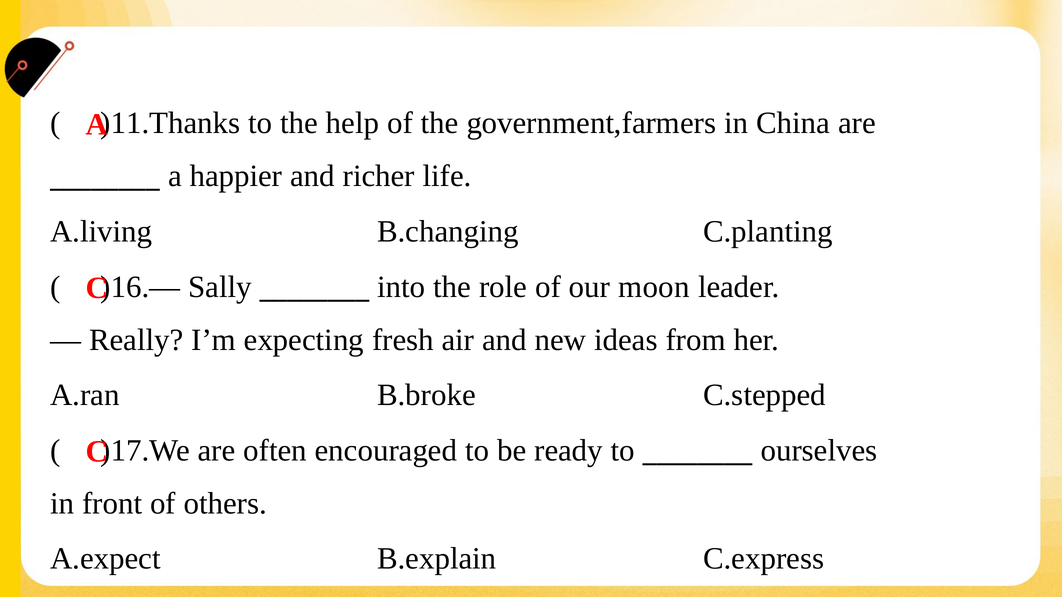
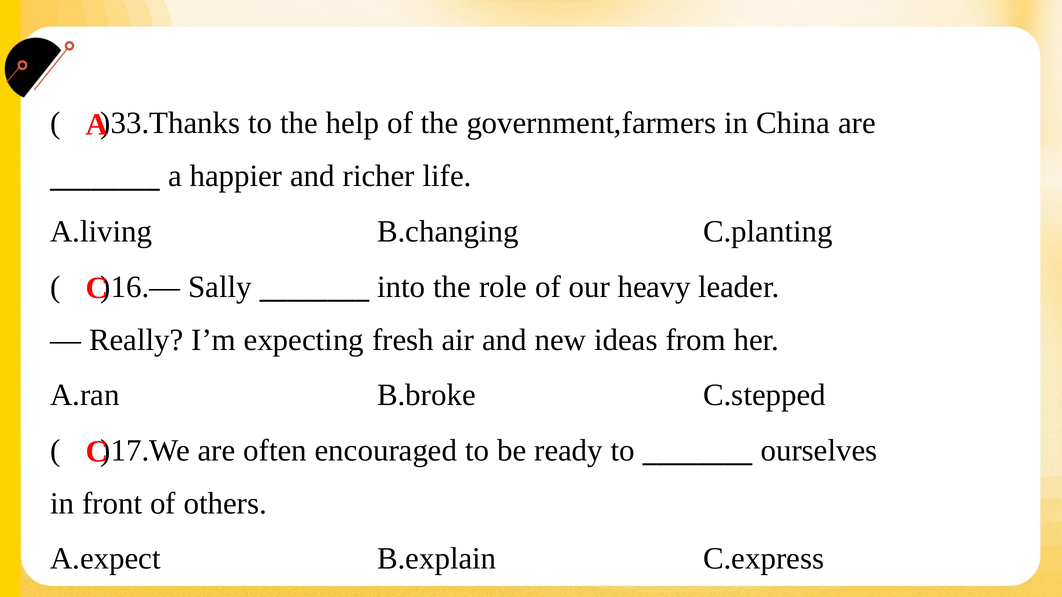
)11.Thanks: )11.Thanks -> )33.Thanks (170, 123)
moon: moon -> heavy (654, 287)
